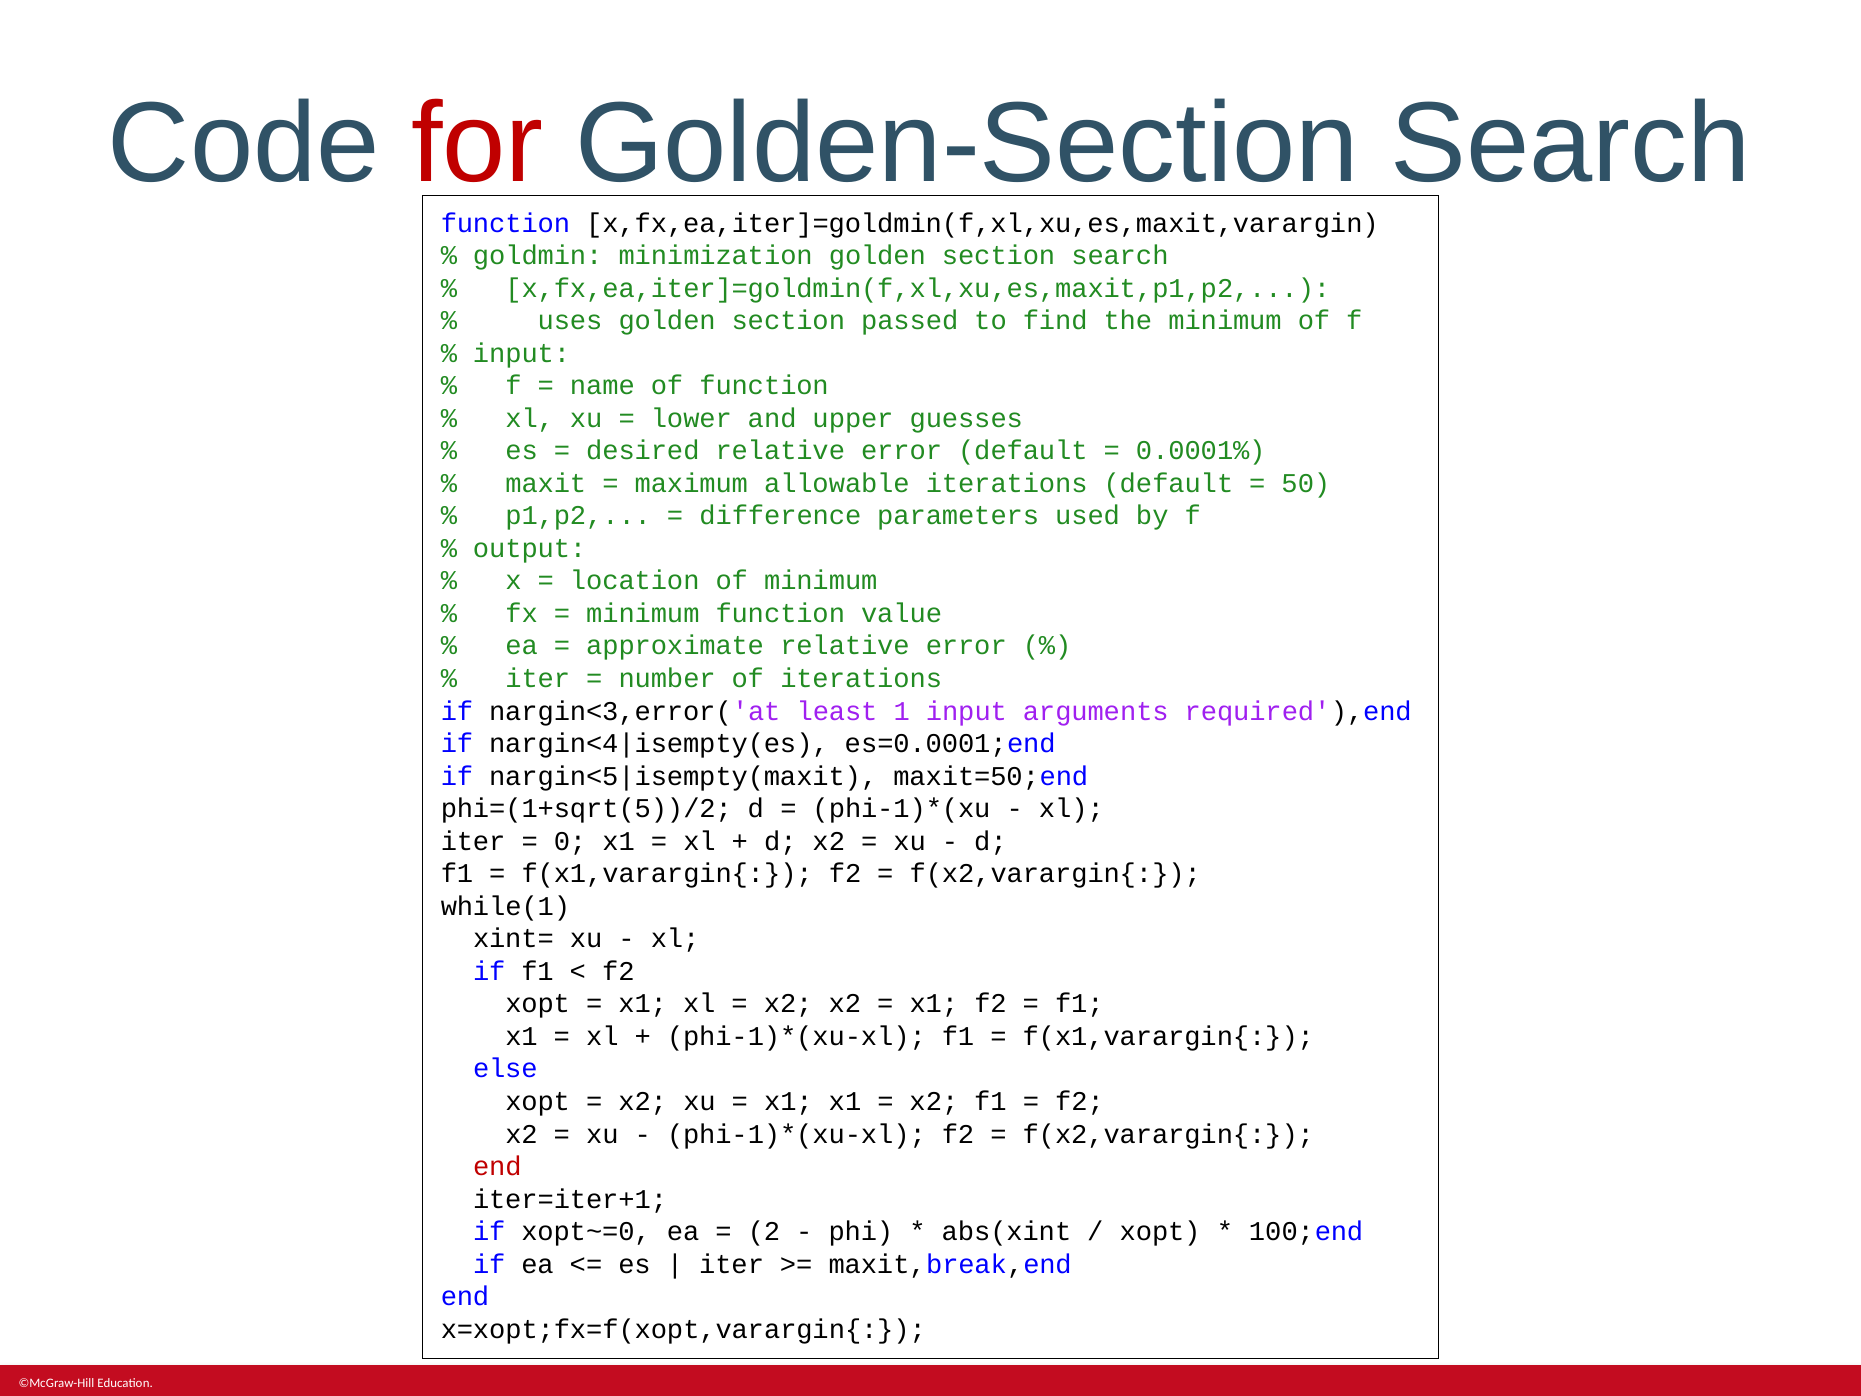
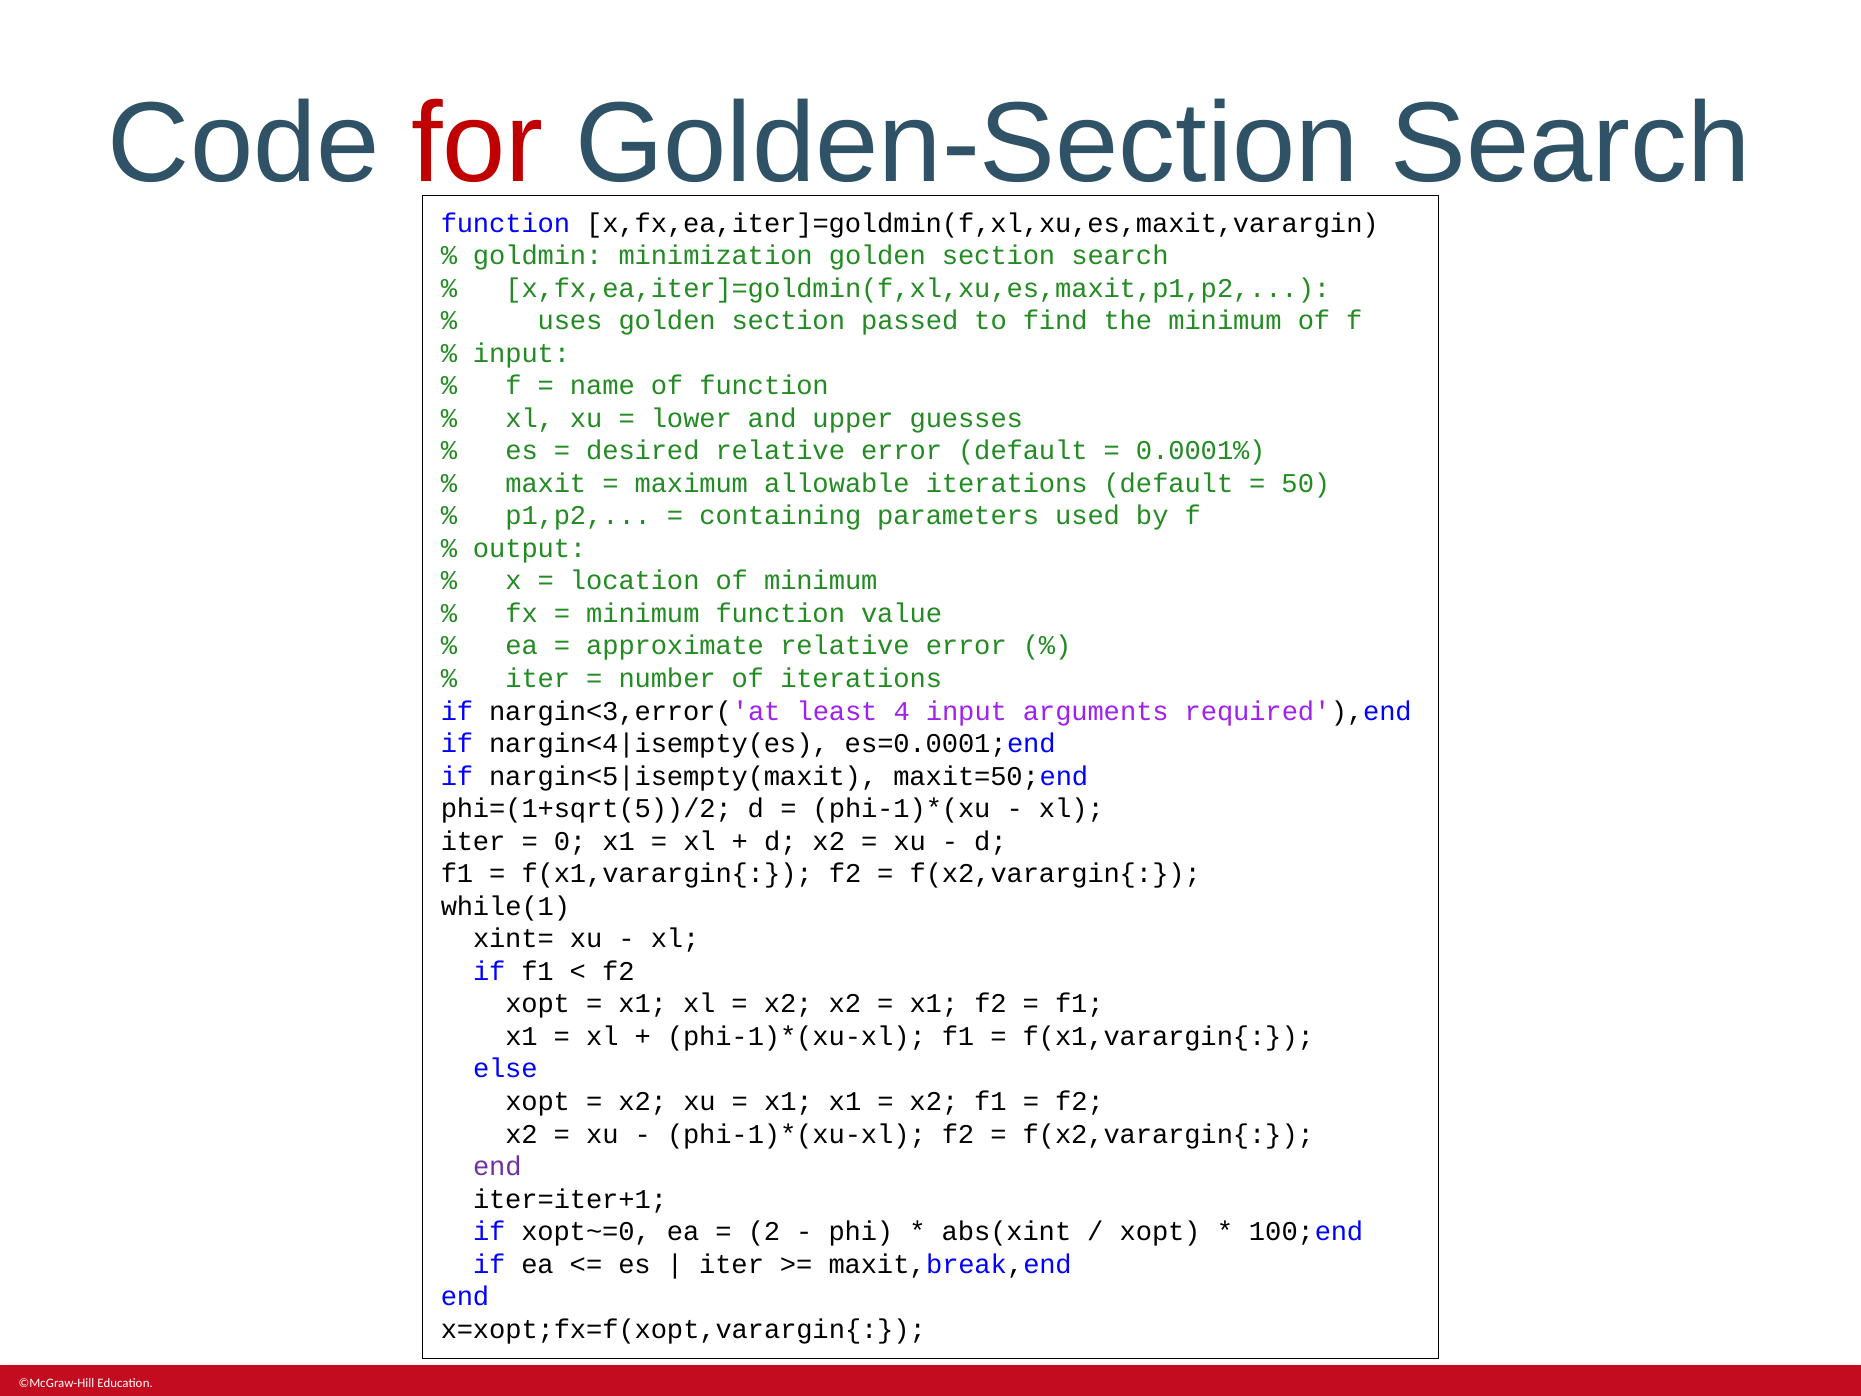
difference: difference -> containing (780, 516)
1: 1 -> 4 (902, 711)
end colour: red -> purple (497, 1166)
